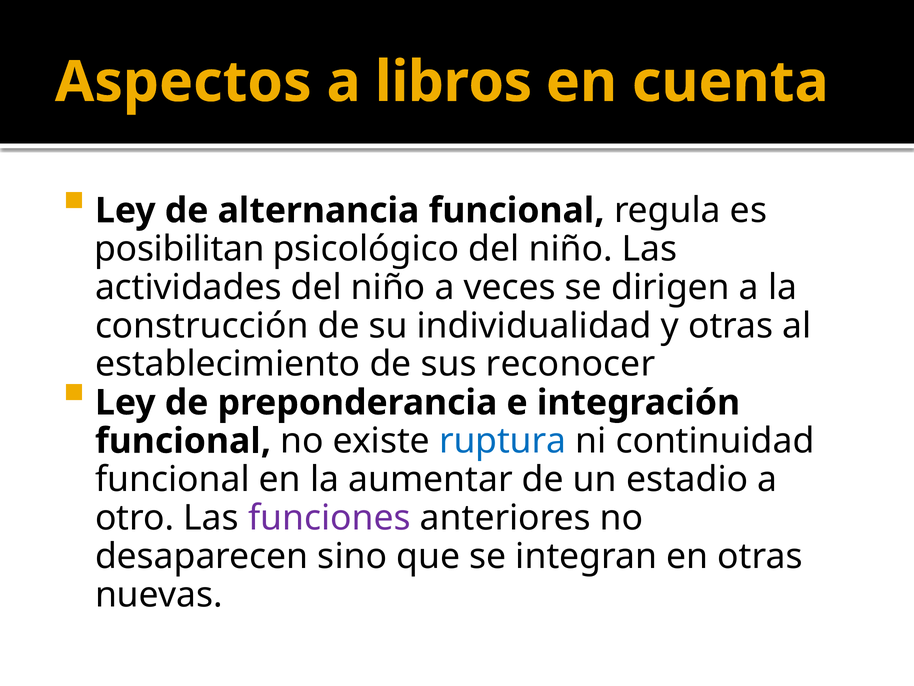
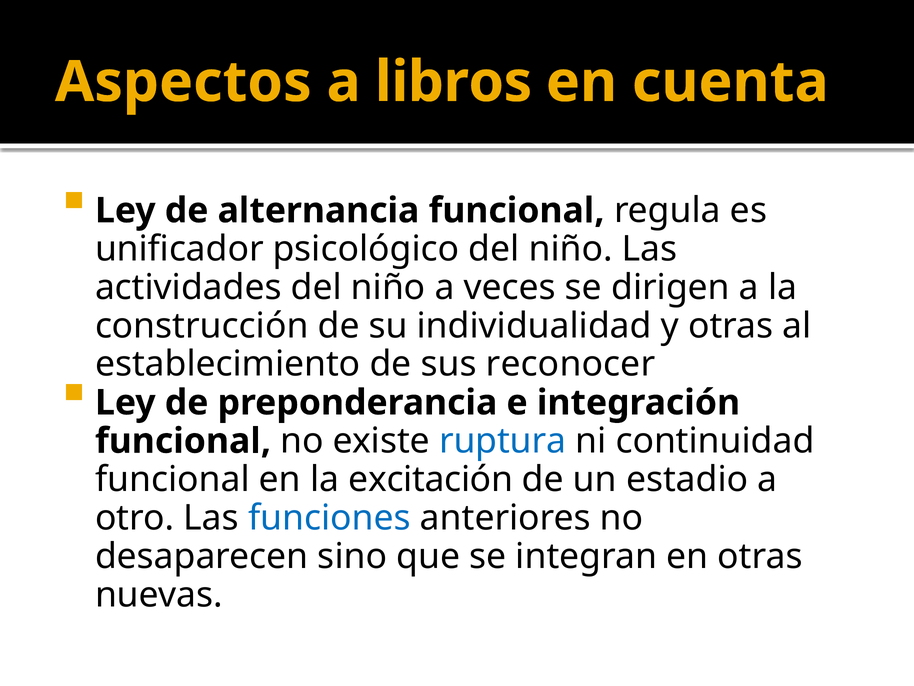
posibilitan: posibilitan -> unificador (179, 249)
aumentar: aumentar -> excitación (431, 479)
funciones colour: purple -> blue (329, 518)
